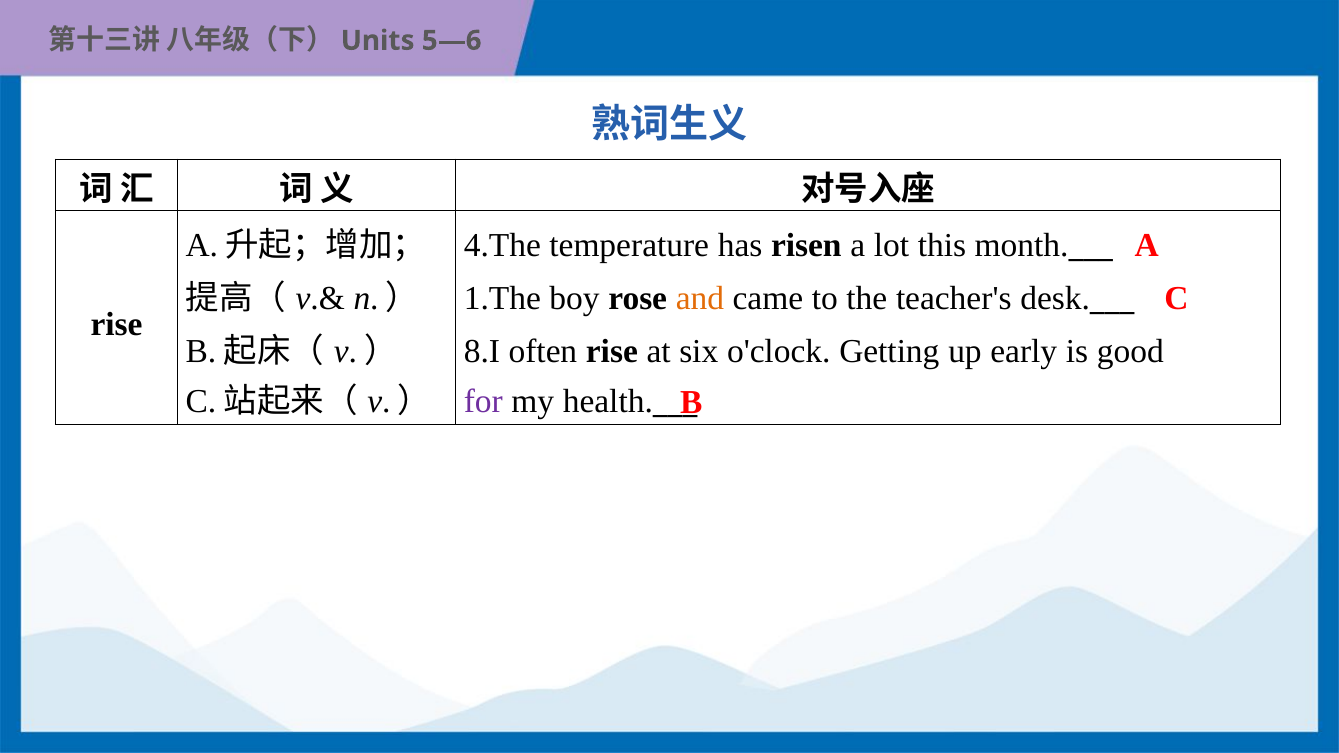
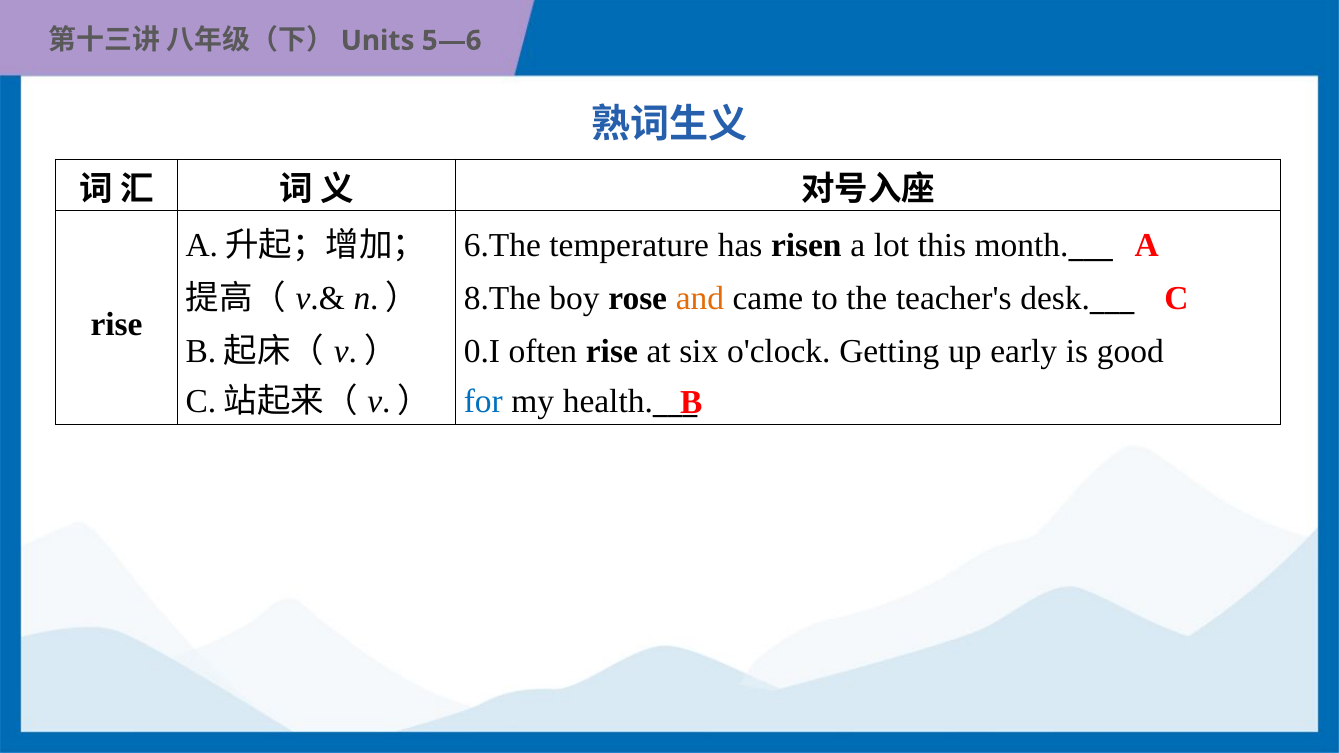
4.The: 4.The -> 6.The (502, 245)
1.The: 1.The -> 8.The (502, 298)
8.I: 8.I -> 0.I (482, 351)
for colour: purple -> blue (483, 401)
